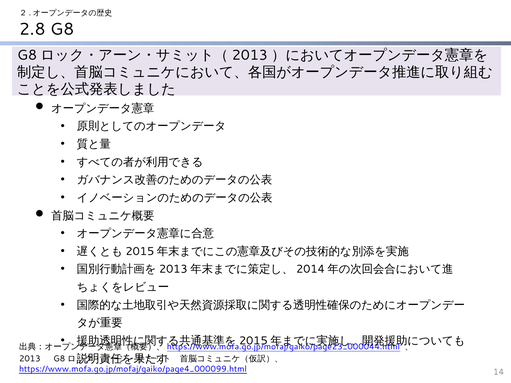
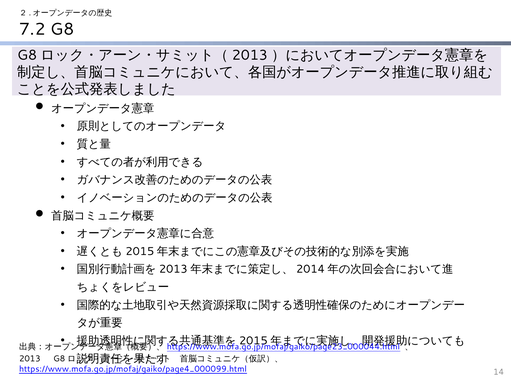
2.8: 2.8 -> 7.2 (32, 29)
